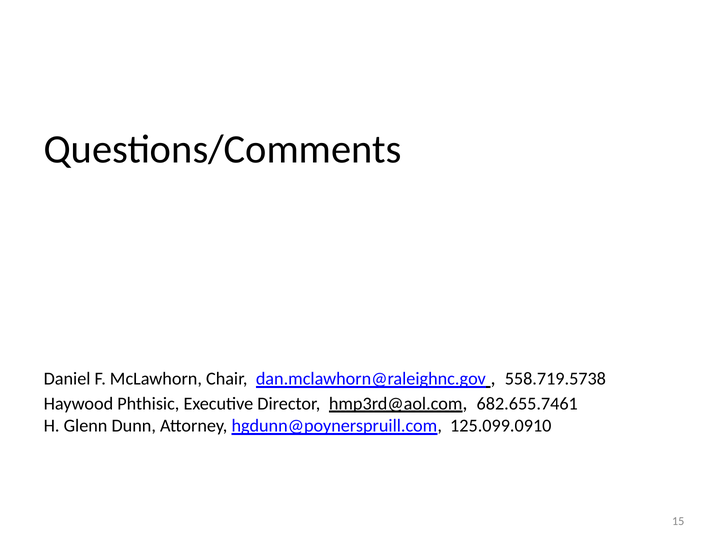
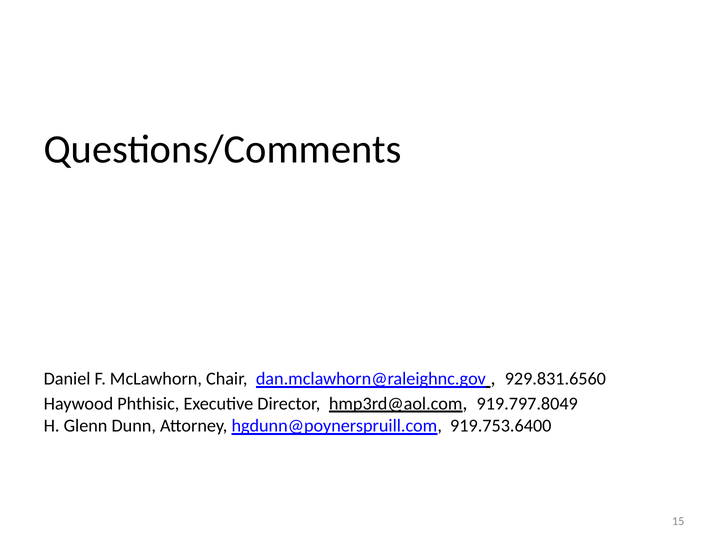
558.719.5738: 558.719.5738 -> 929.831.6560 (555, 379)
682.655.7461: 682.655.7461 -> 919.797.8049 (527, 404)
125.099.0910: 125.099.0910 -> 919.753.6400 (501, 426)
